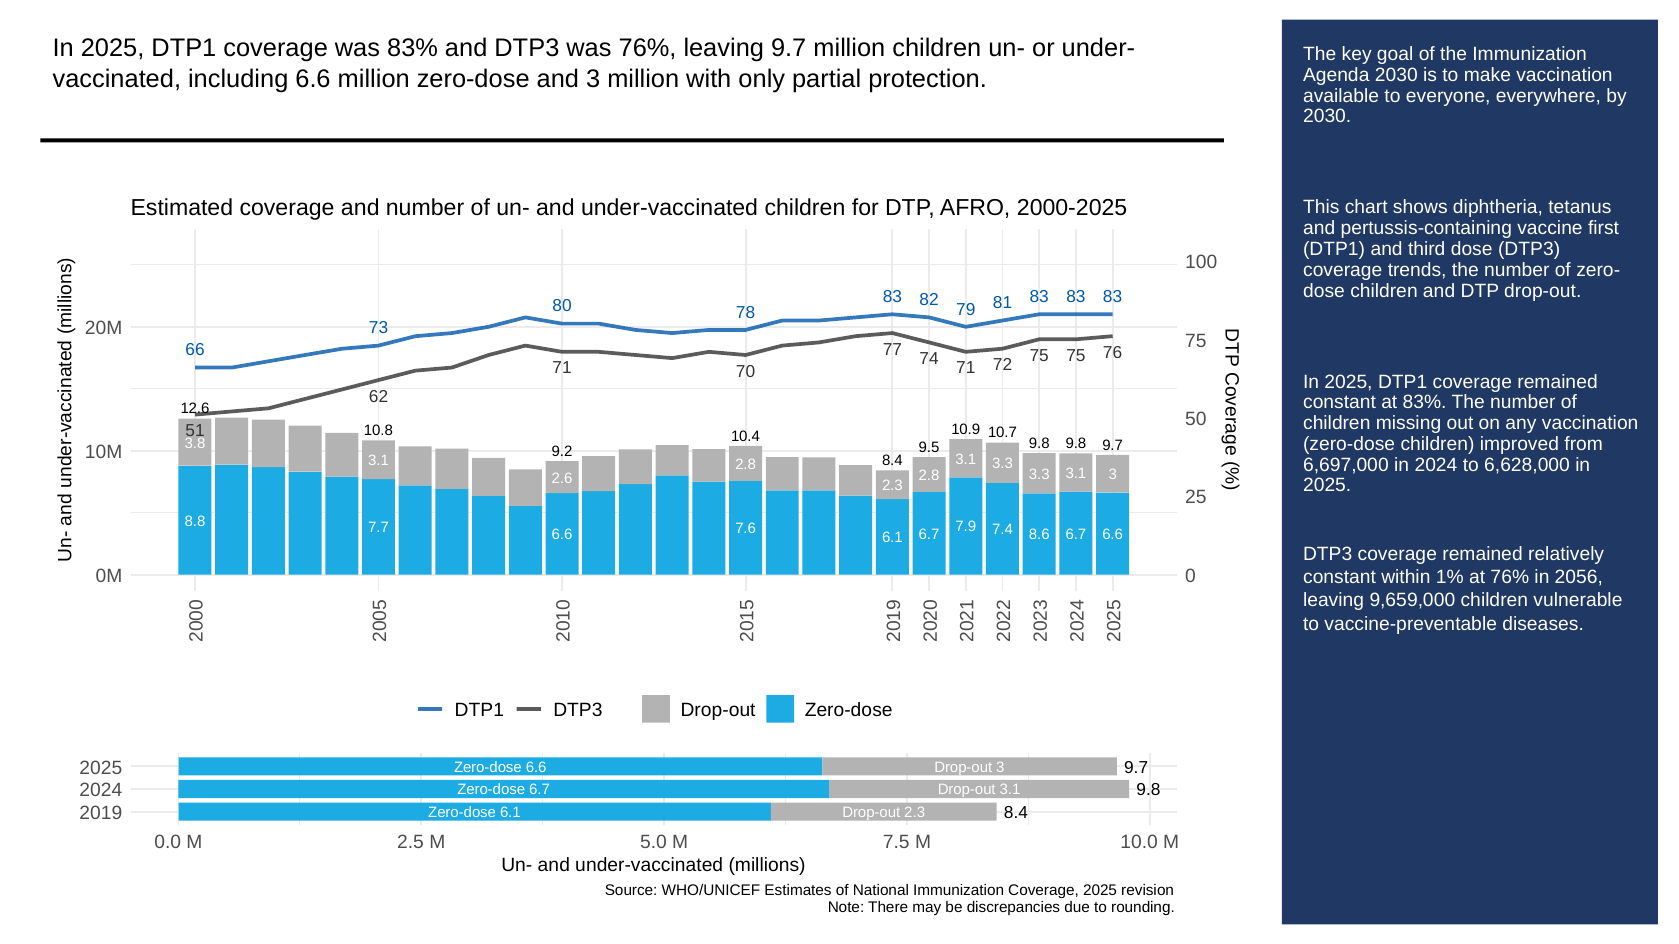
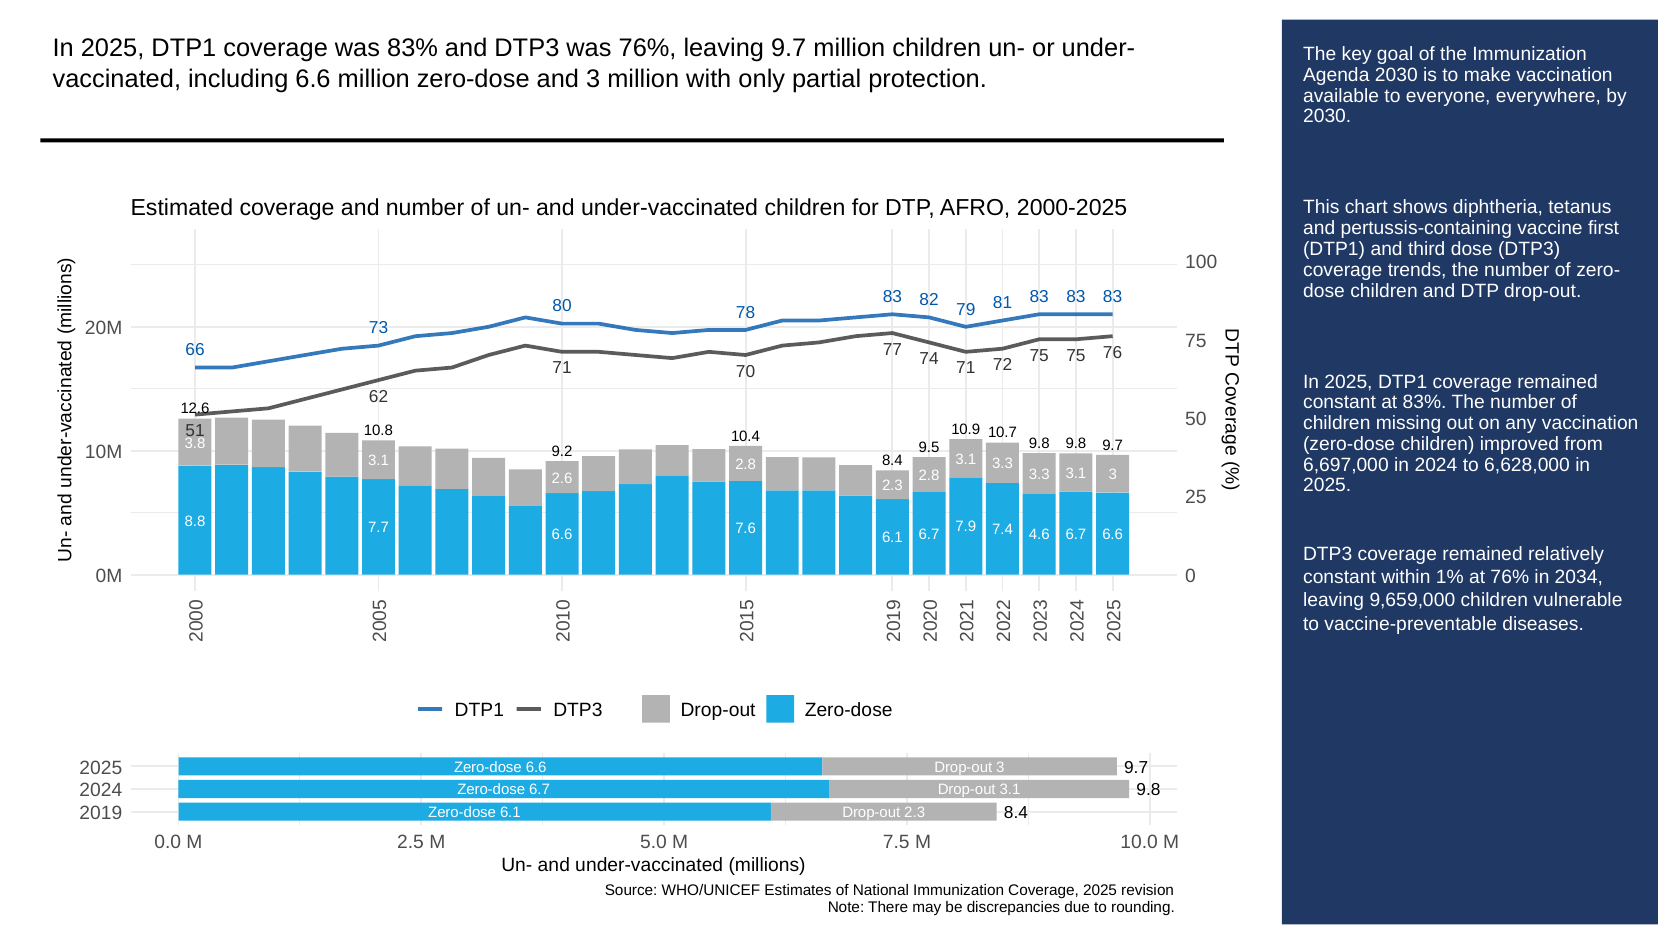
8.6: 8.6 -> 4.6 (1039, 535)
2056: 2056 -> 2034 (1579, 578)
